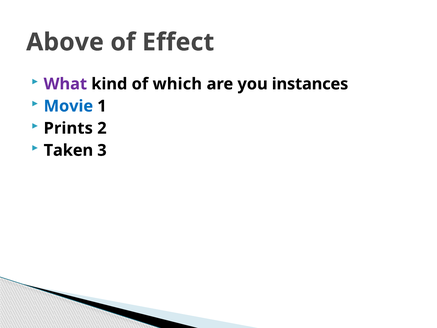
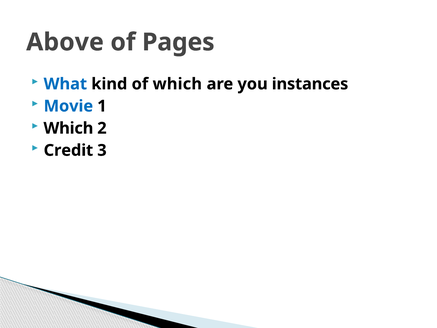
Effect: Effect -> Pages (178, 42)
What colour: purple -> blue (65, 84)
Prints: Prints -> Which (68, 128)
Taken: Taken -> Credit (68, 150)
